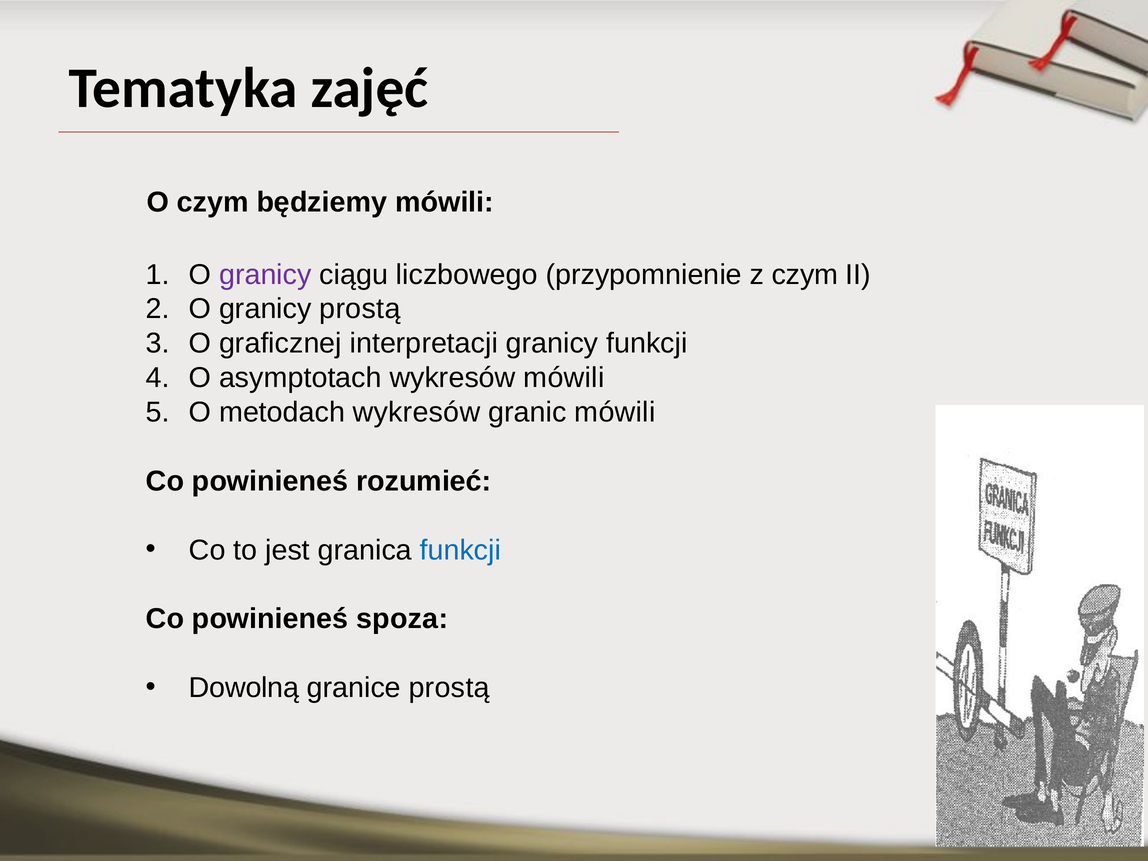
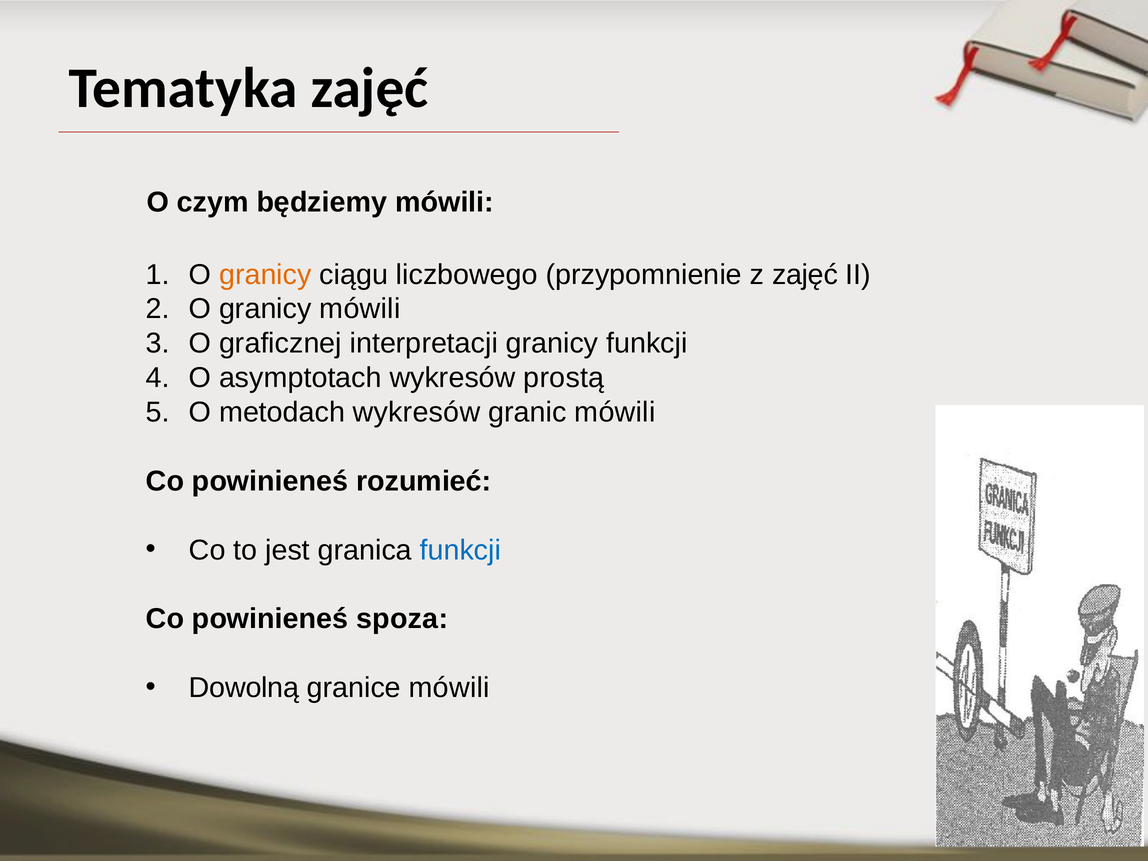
granicy colour: purple -> orange (265, 275)
z czym: czym -> zajęć (805, 275)
granicy prostą: prostą -> mówili (360, 309)
wykresów mówili: mówili -> prostą (564, 378)
granice prostą: prostą -> mówili (449, 688)
